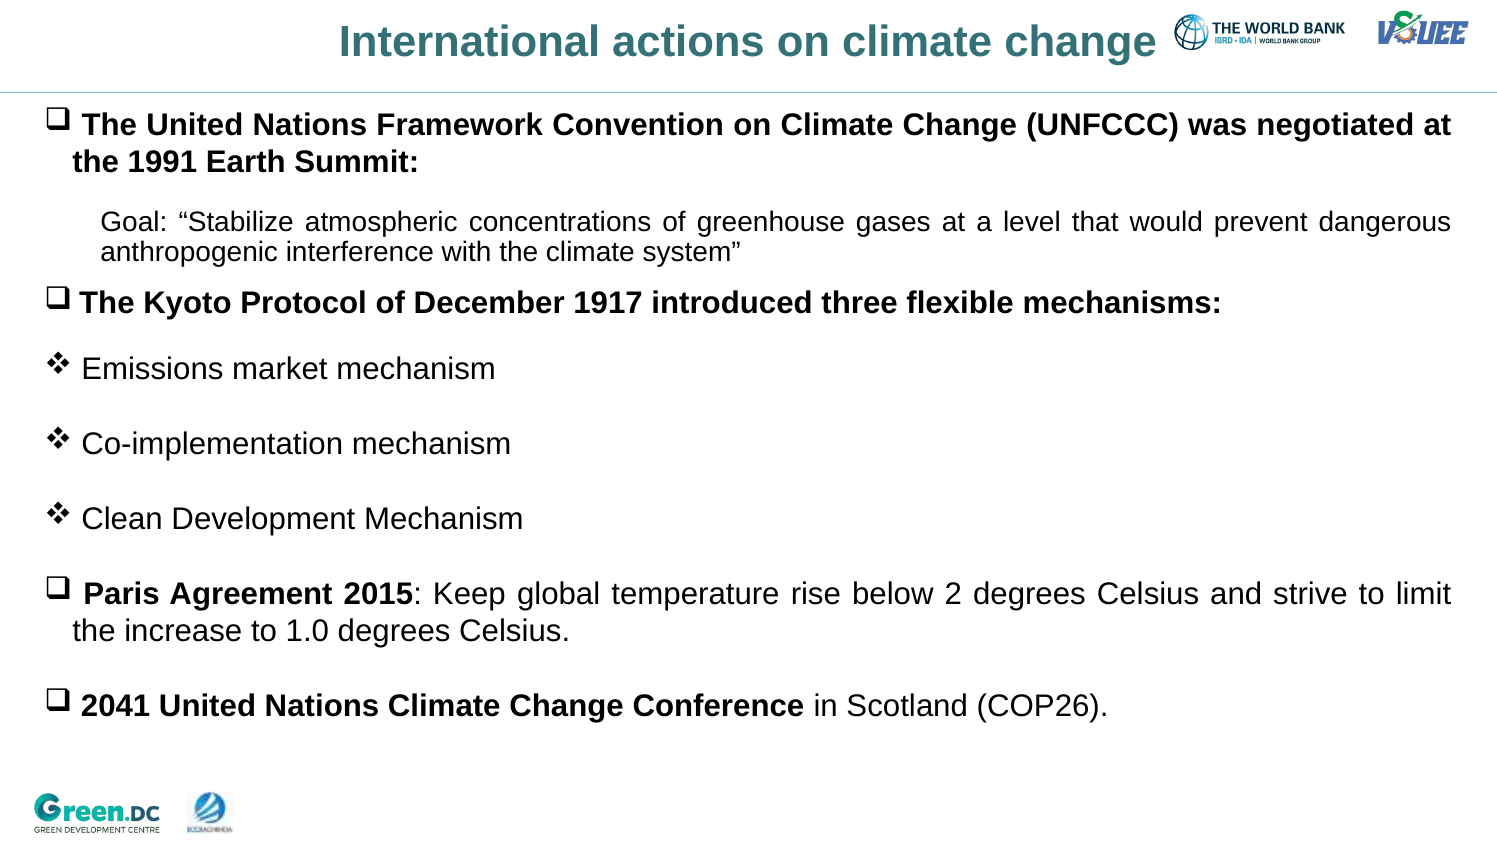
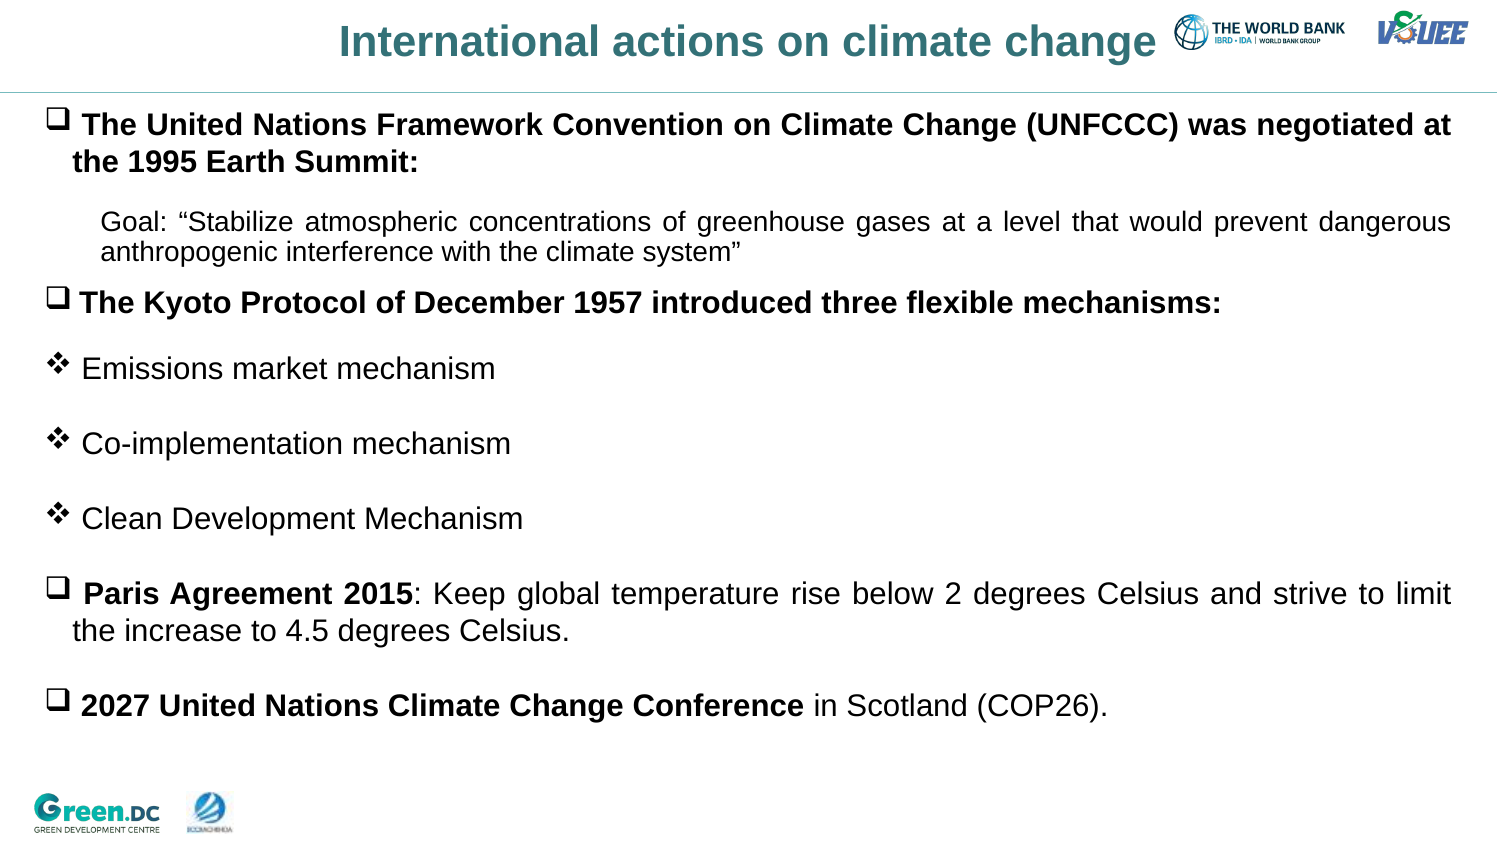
1991: 1991 -> 1995 (162, 163)
1917: 1917 -> 1957 (608, 303)
1.0: 1.0 -> 4.5 (307, 631)
2041: 2041 -> 2027 (116, 706)
